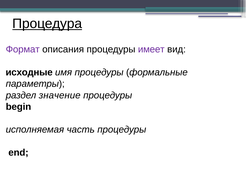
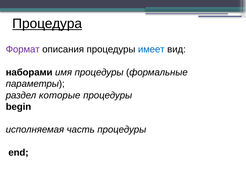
имеет colour: purple -> blue (151, 50)
исходные: исходные -> наборами (29, 73)
значение: значение -> которые (60, 96)
